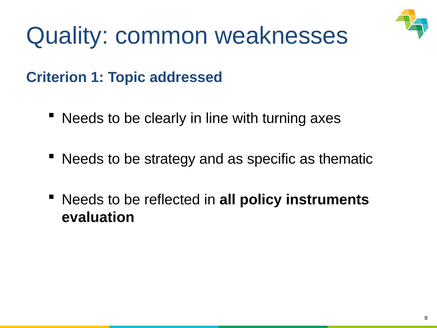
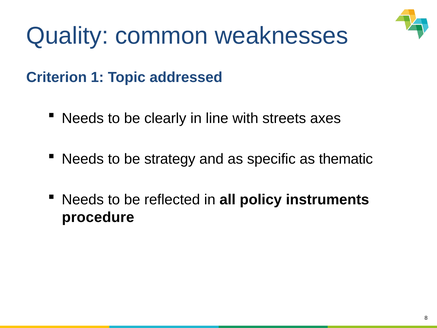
turning: turning -> streets (284, 118)
evaluation: evaluation -> procedure (98, 217)
